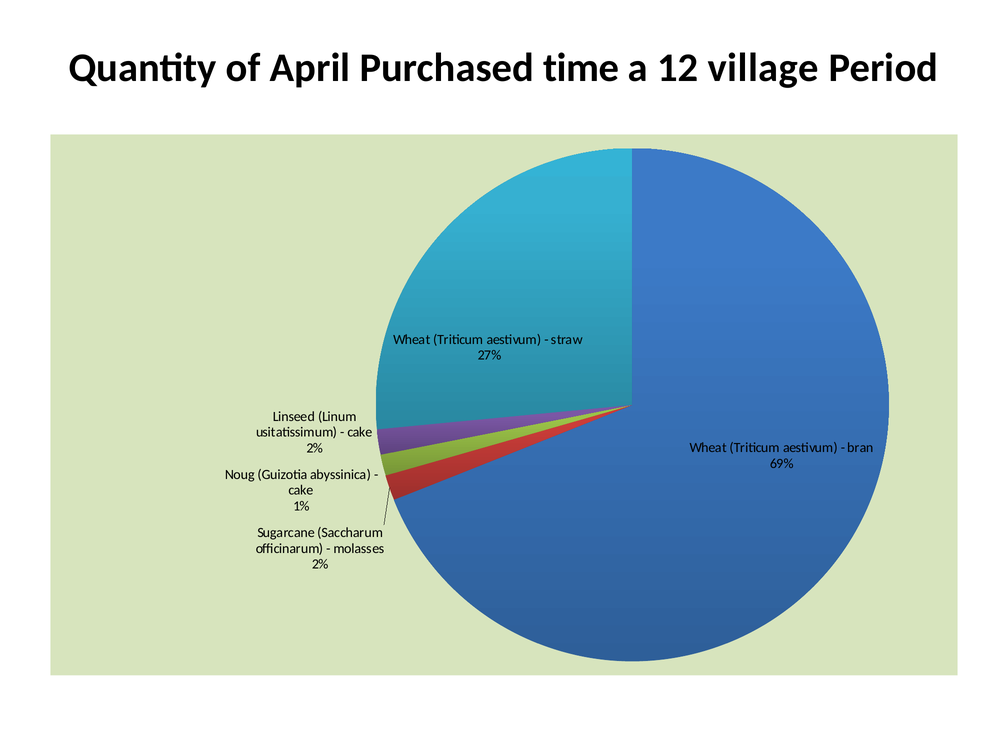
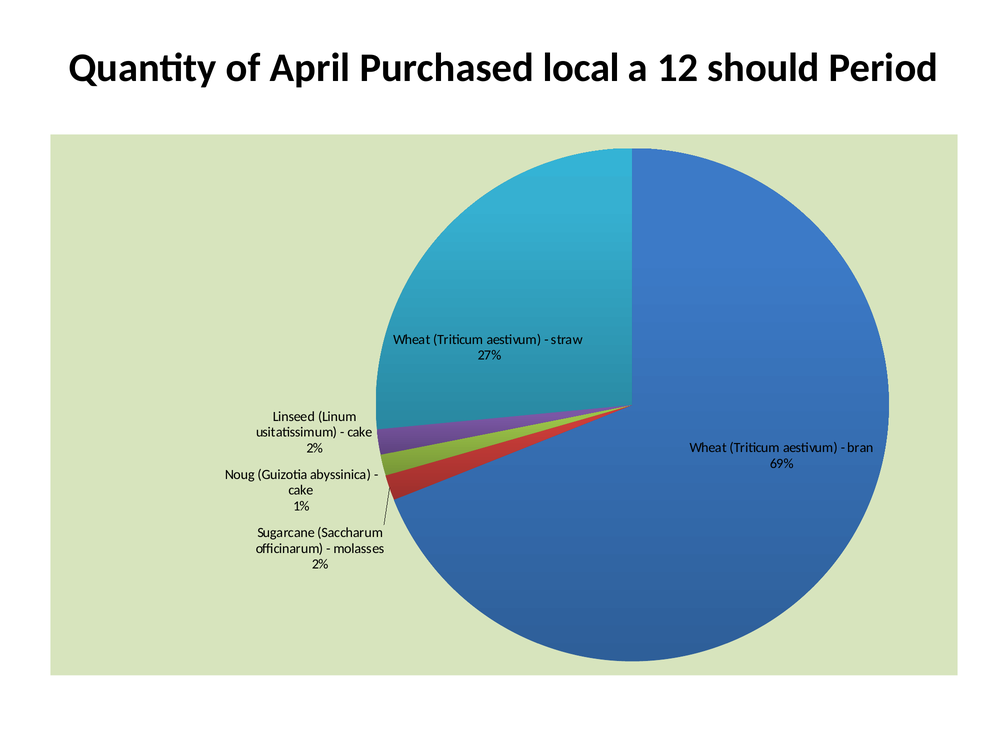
time: time -> local (581, 68)
village: village -> should (764, 68)
